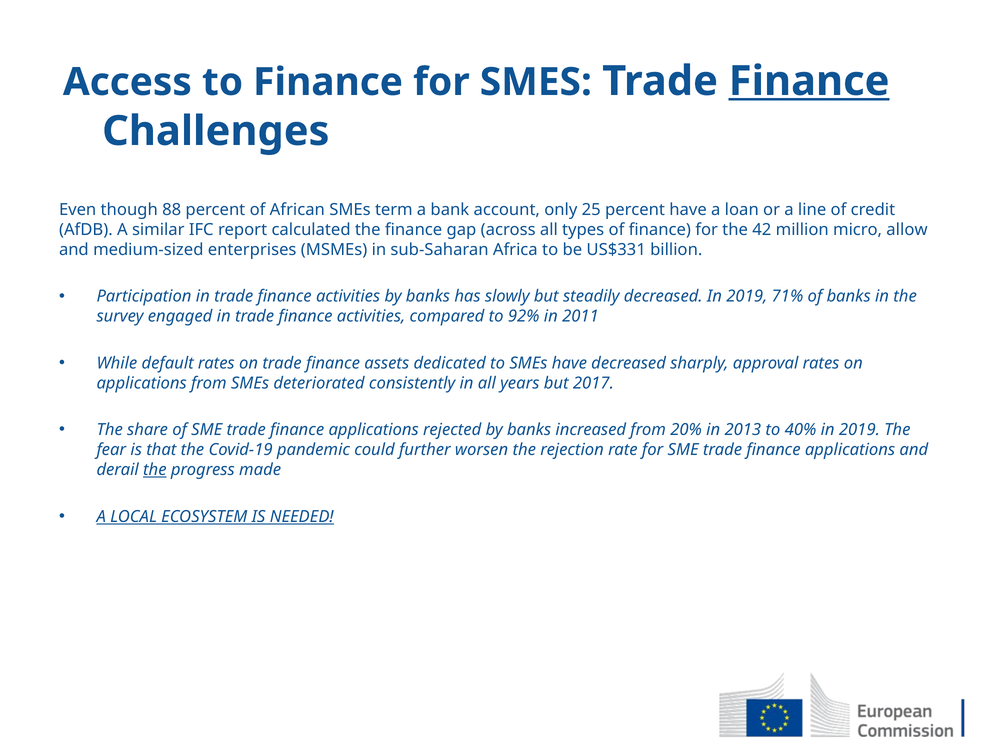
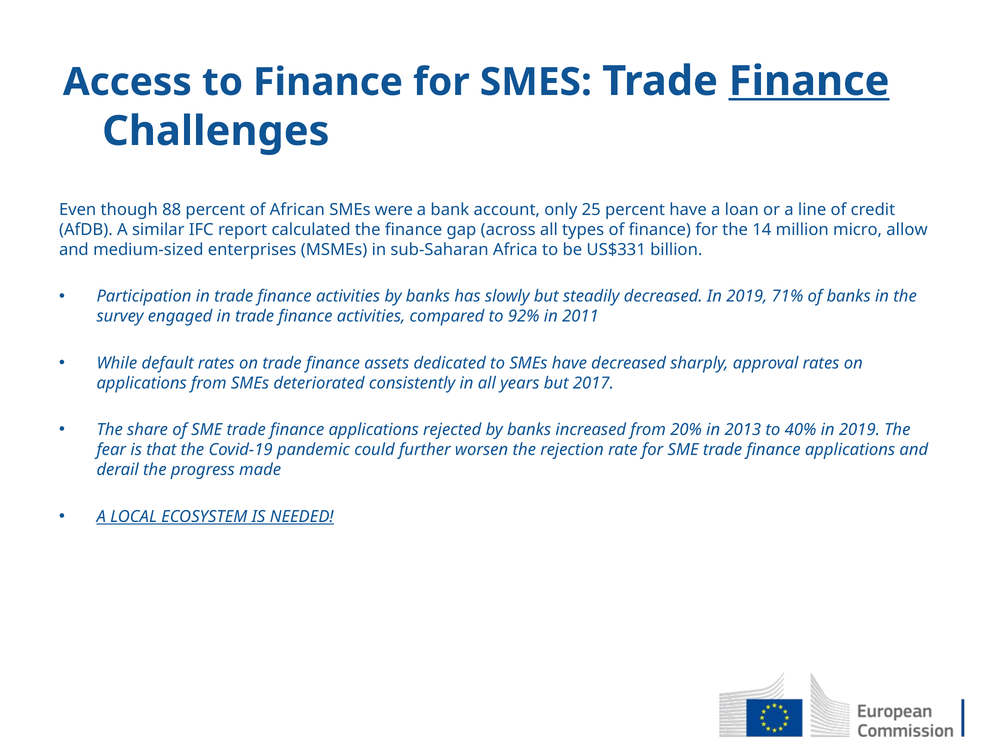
term: term -> were (394, 210)
42: 42 -> 14 (762, 230)
the underline: present -> none (155, 470)
